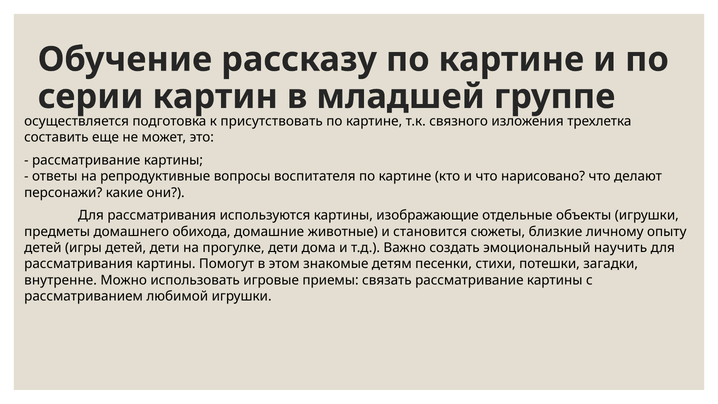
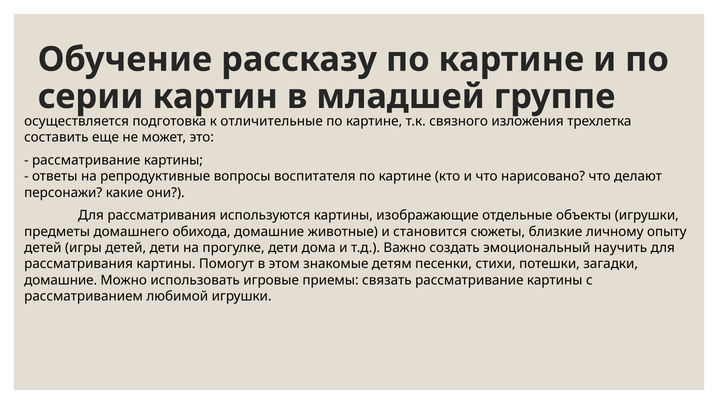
присутствовать: присутствовать -> отличительные (272, 121)
внутренне: внутренне -> домашние (61, 280)
